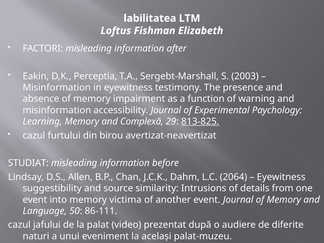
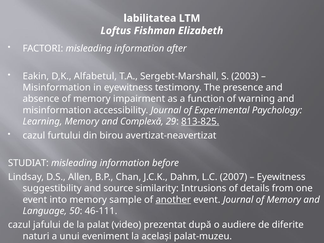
Perceptia: Perceptia -> Alfabetul (95, 76)
2064: 2064 -> 2007 (234, 177)
victima: victima -> sample (125, 200)
another underline: none -> present (173, 200)
86-111: 86-111 -> 46-111 (101, 211)
